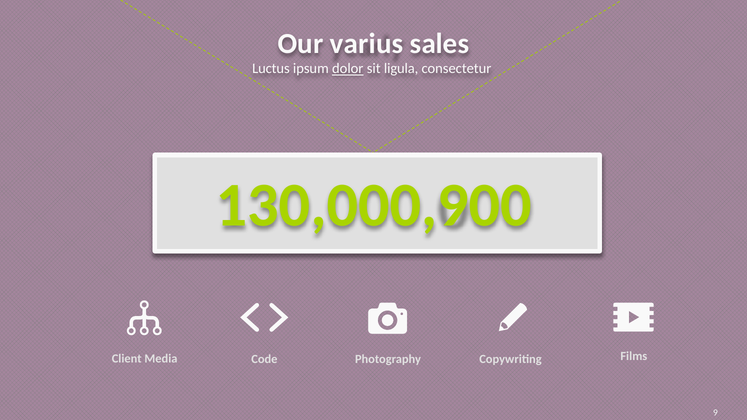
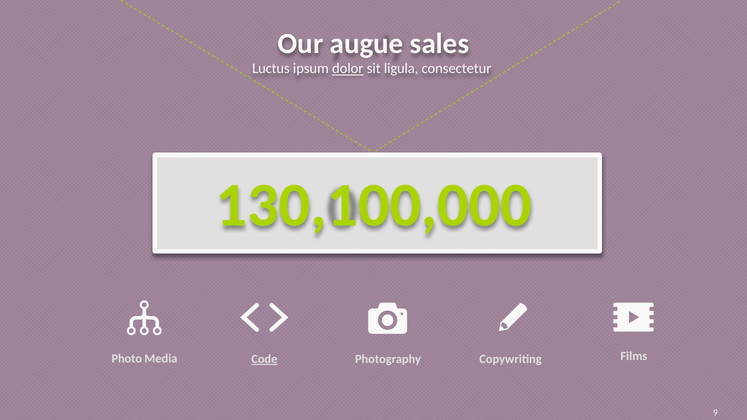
varius: varius -> augue (367, 44)
130,000,900: 130,000,900 -> 130,100,000 (374, 205)
Client: Client -> Photo (127, 359)
Code underline: none -> present (264, 359)
